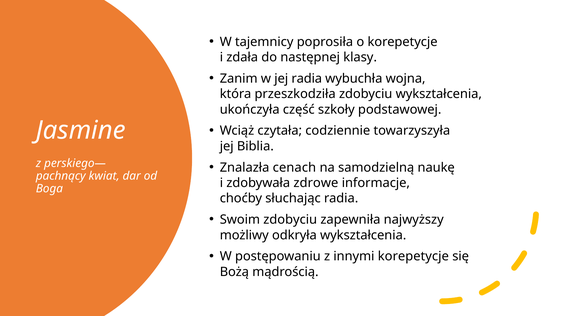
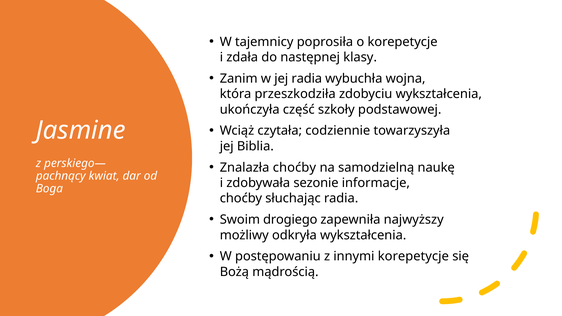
Znalazła cenach: cenach -> choćby (294, 168)
zdrowe: zdrowe -> sezonie (316, 183)
Swoim zdobyciu: zdobyciu -> drogiego (290, 220)
